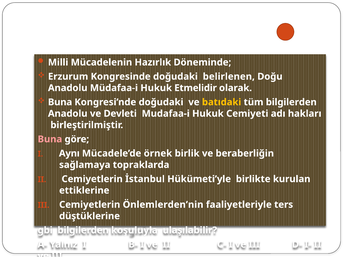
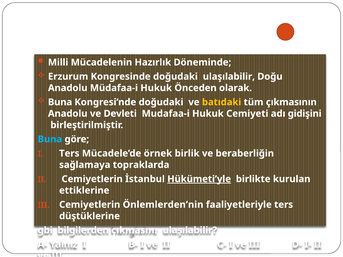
doğudaki belirlenen: belirlenen -> ulaşılabilir (229, 77)
Etmelidir: Etmelidir -> Önceden (196, 88)
tüm bilgilerden: bilgilerden -> çıkmasının (291, 102)
hakları: hakları -> gidişini (305, 114)
Buna colour: pink -> light blue (50, 139)
I Aynı: Aynı -> Ters (69, 154)
Hükümeti’yle underline: none -> present (199, 179)
koşuluyla: koşuluyla -> çıkmasını (134, 230)
